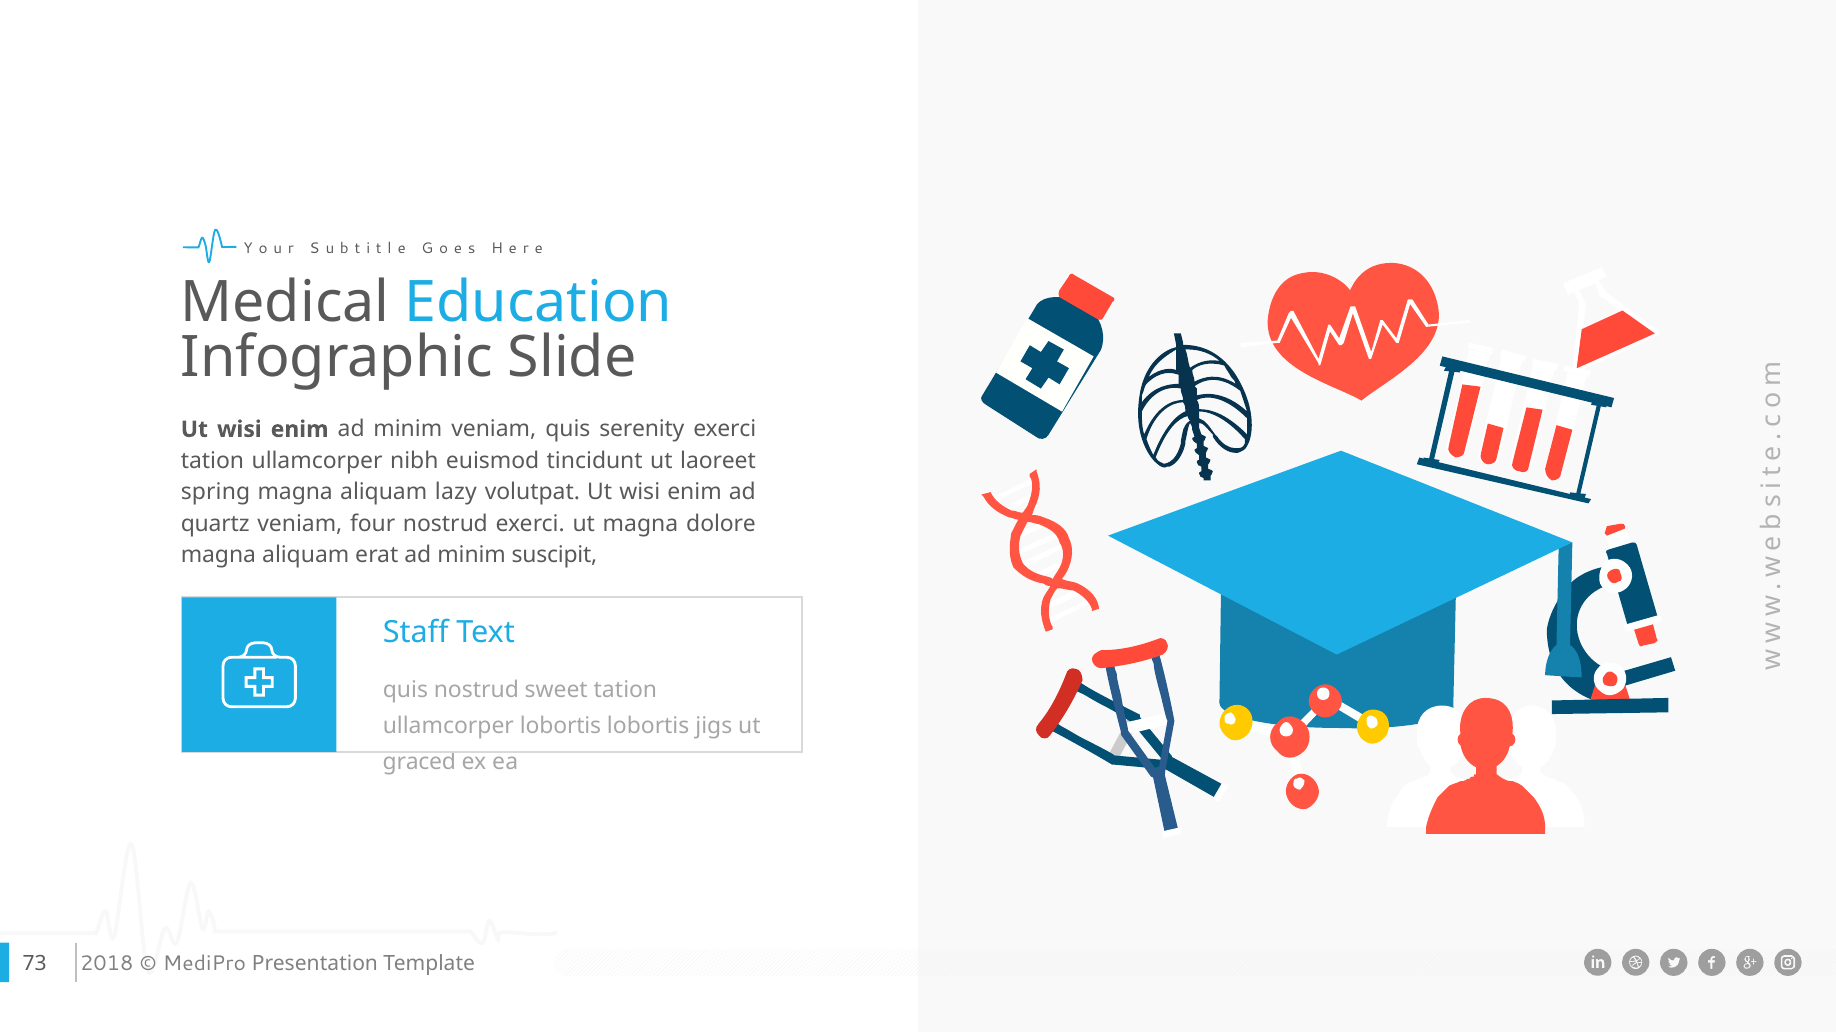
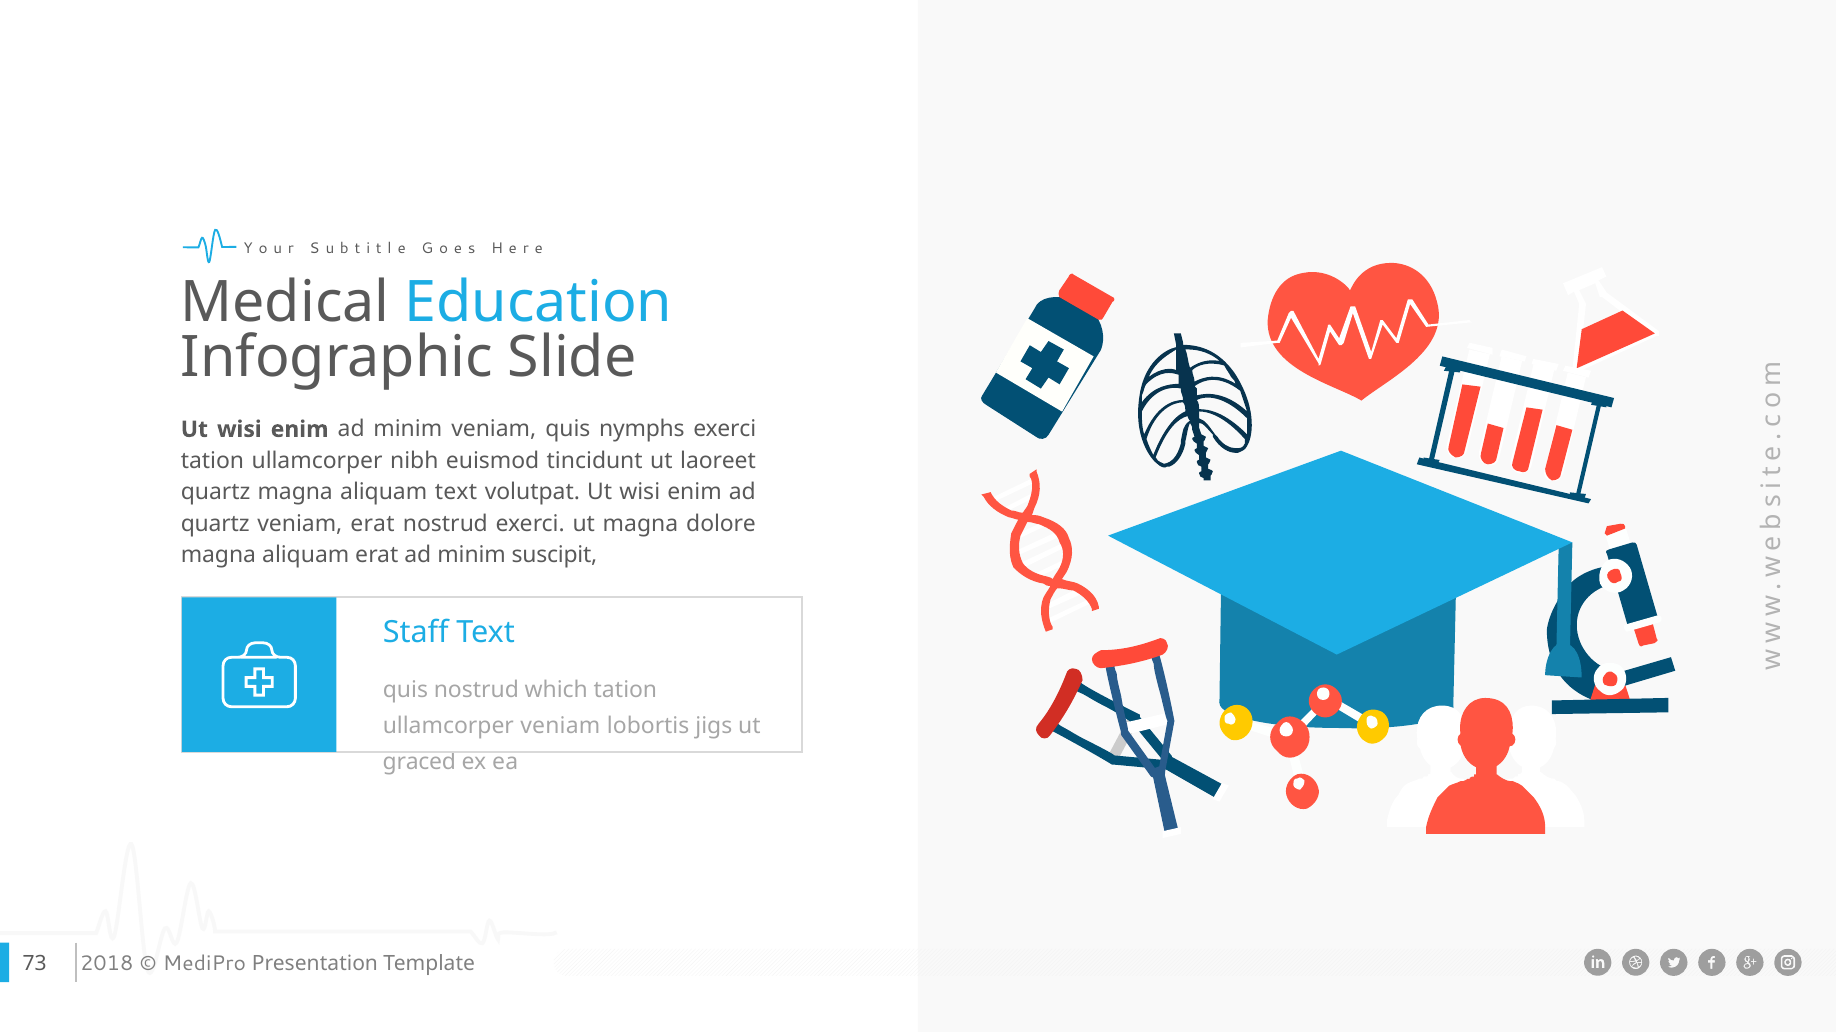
serenity: serenity -> nymphs (642, 430)
spring: spring -> quartz (216, 492)
aliquam lazy: lazy -> text (456, 492)
veniam four: four -> erat (373, 524)
sweet: sweet -> which (556, 690)
ullamcorper lobortis: lobortis -> veniam (560, 726)
